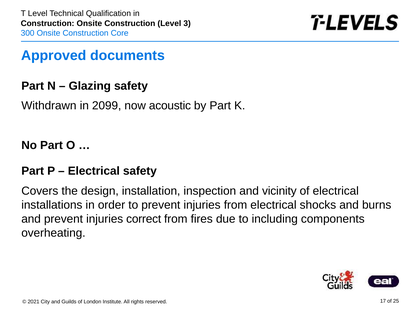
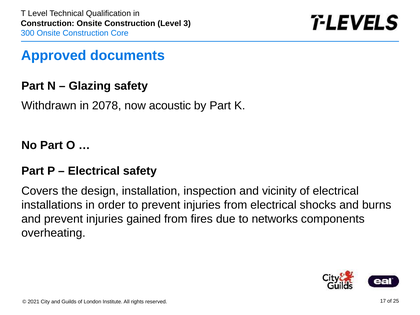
2099: 2099 -> 2078 (107, 106)
correct: correct -> gained (144, 219)
including: including -> networks (275, 219)
